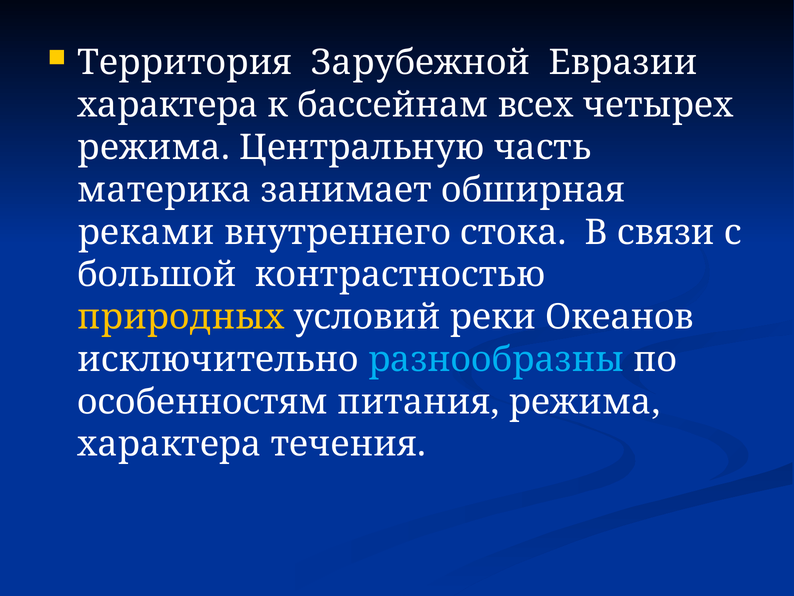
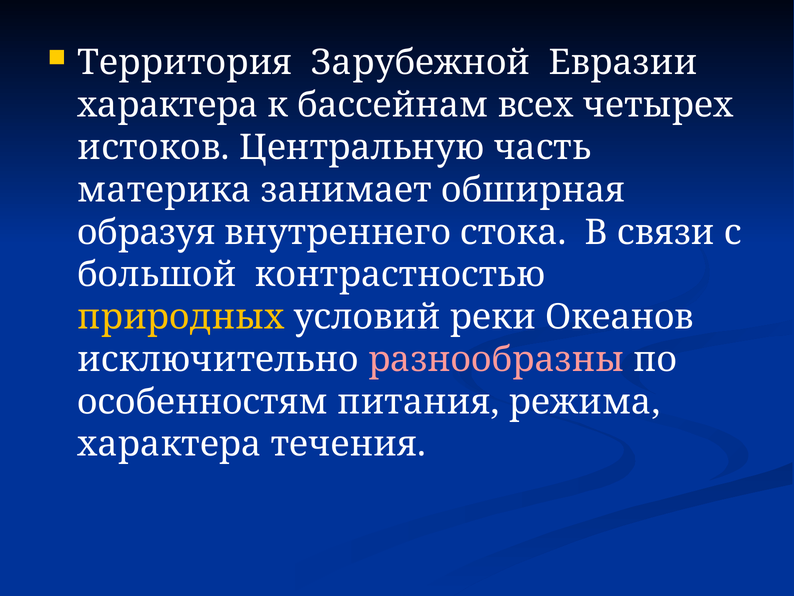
режима: режима -> истоков (154, 147)
реками: реками -> образуя (146, 232)
разнообразны colour: light blue -> pink (496, 359)
